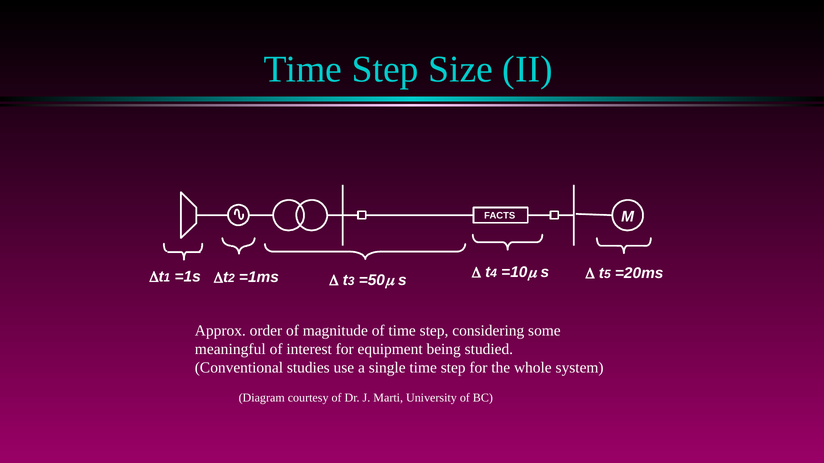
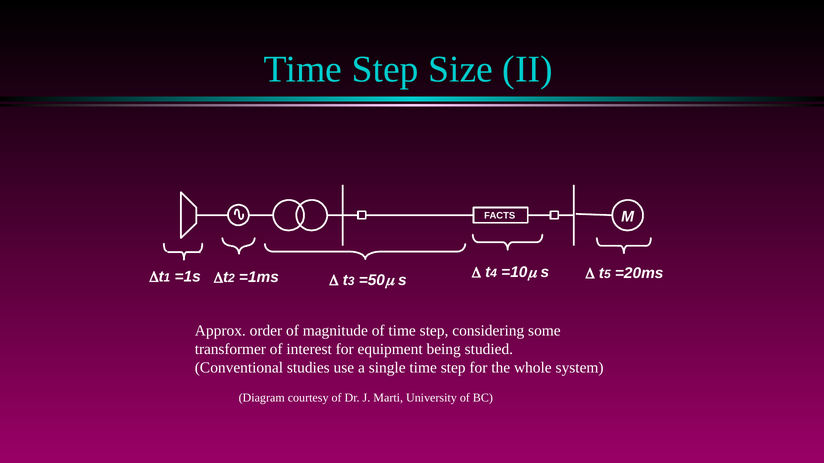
meaningful: meaningful -> transformer (230, 350)
